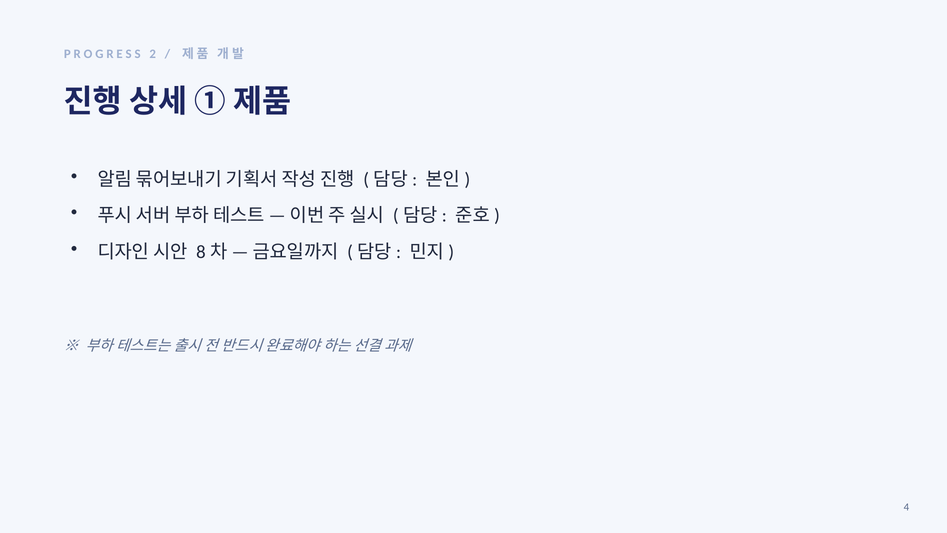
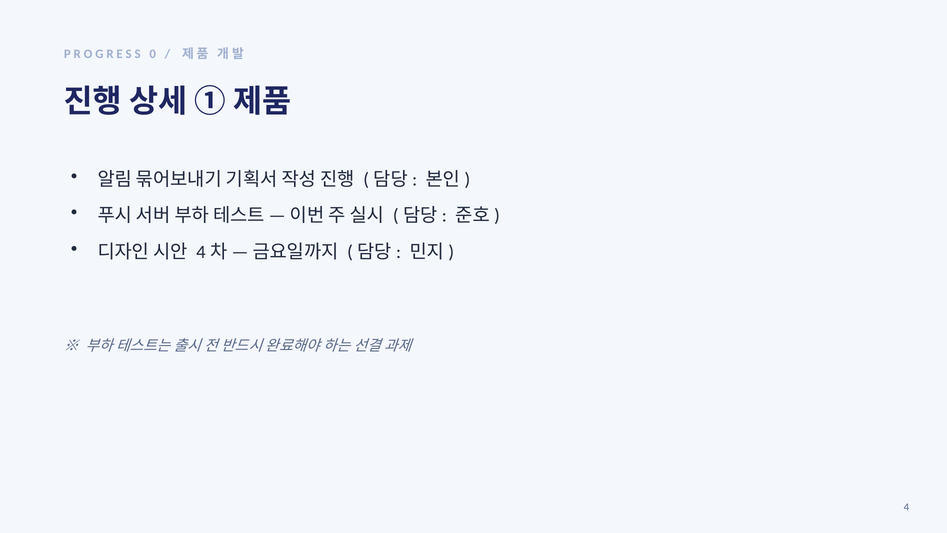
2: 2 -> 0 (153, 54)
8: 8 -> 4 (201, 252)
